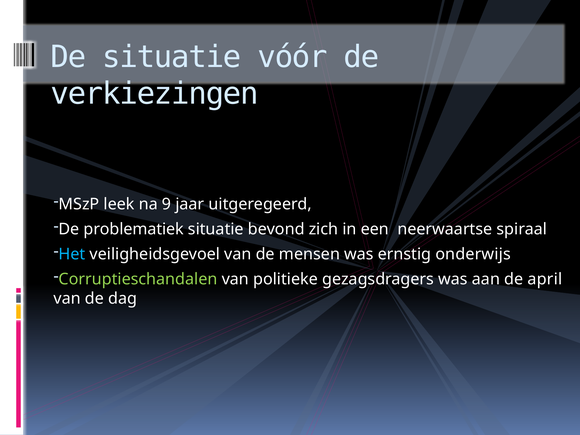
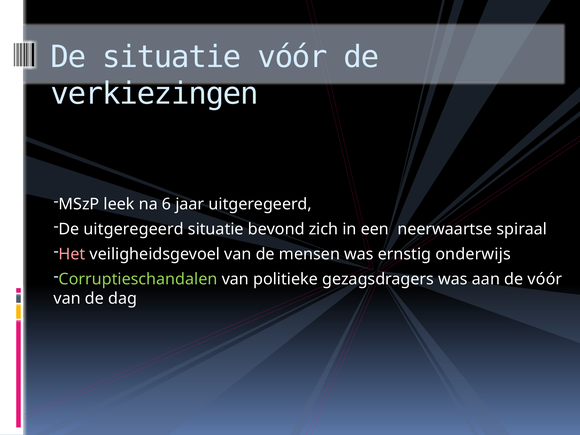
9: 9 -> 6 (167, 204)
De problematiek: problematiek -> uitgeregeerd (134, 229)
Het colour: light blue -> pink (72, 254)
de april: april -> vóór (545, 279)
